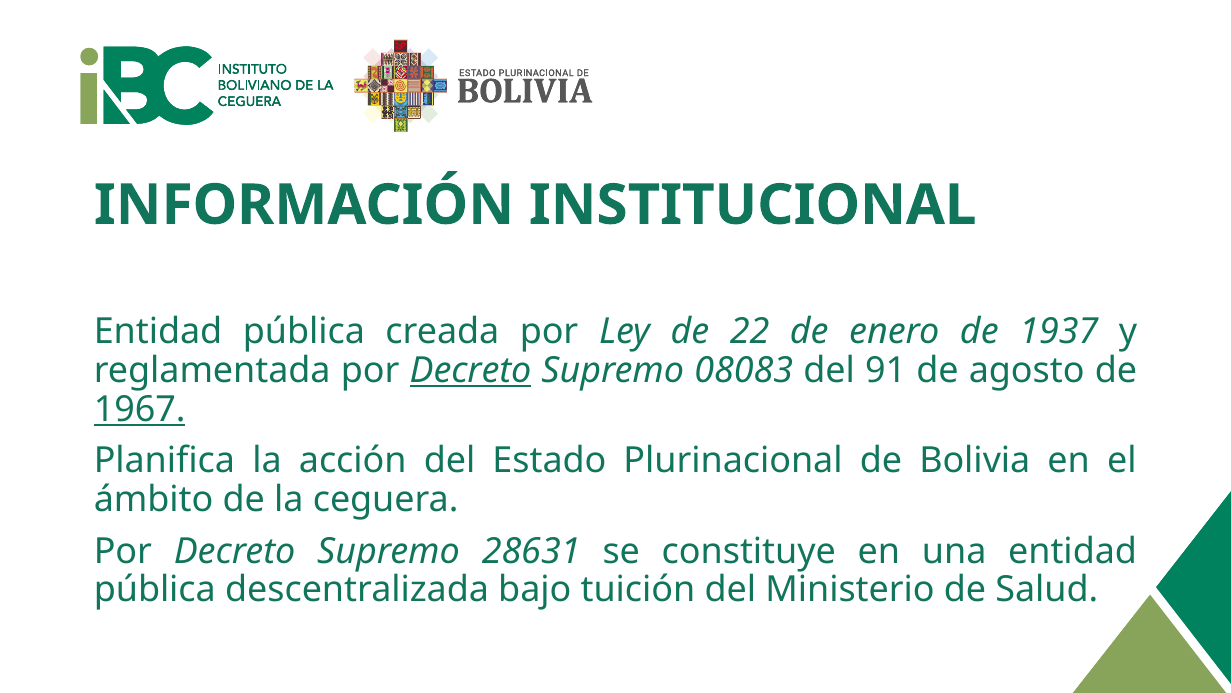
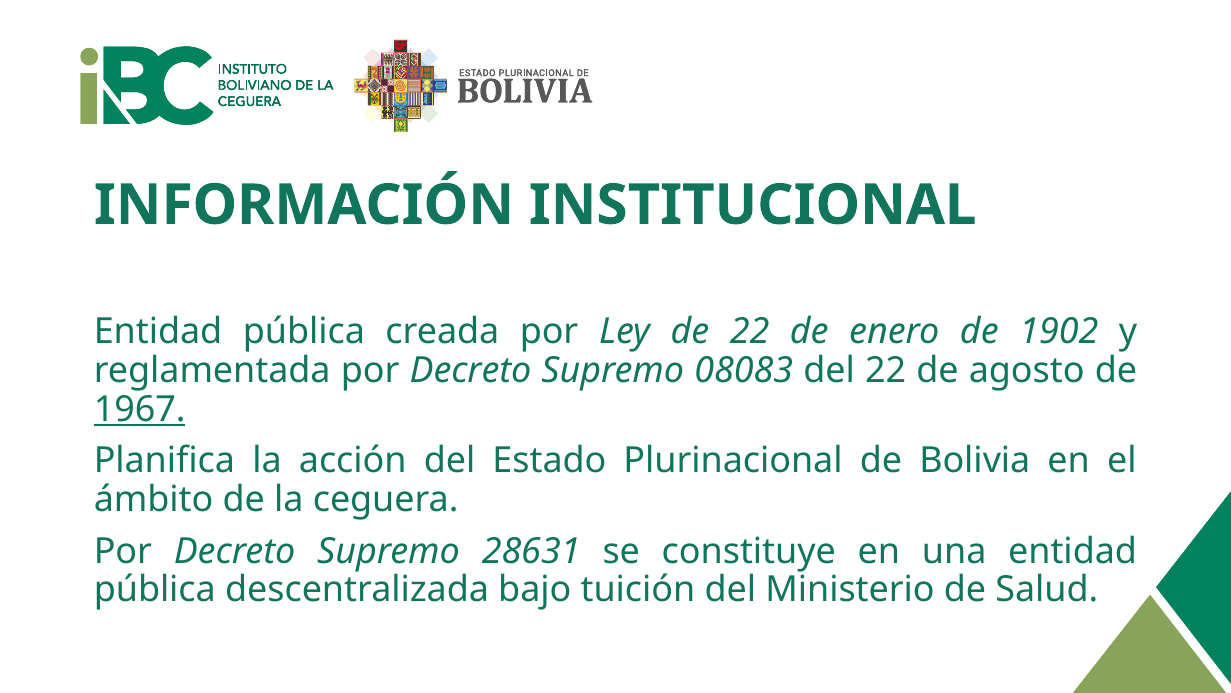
1937: 1937 -> 1902 (1059, 331)
Decreto underline: present -> none (471, 370)
del 91: 91 -> 22 (886, 370)
